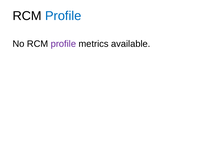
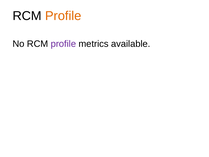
Profile colour: blue -> orange (63, 16)
